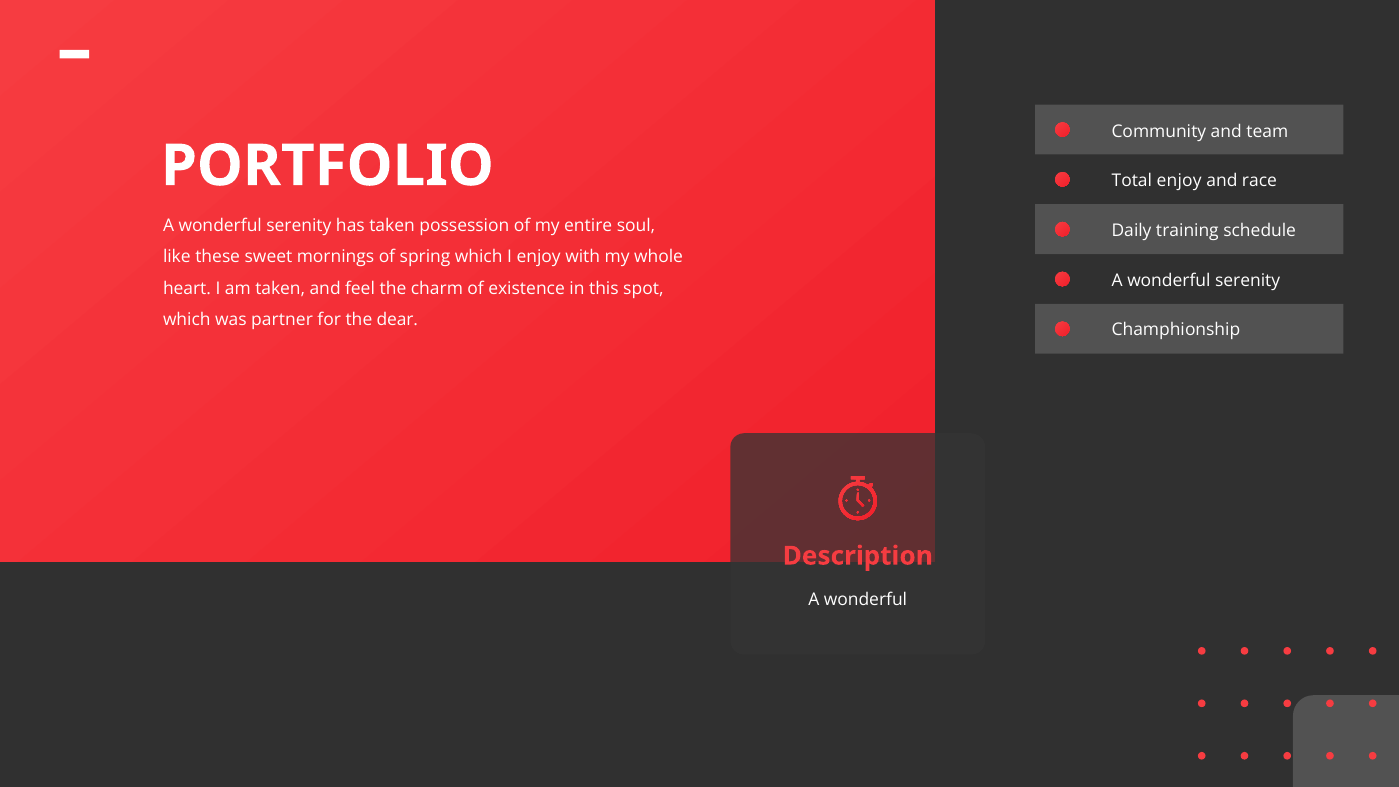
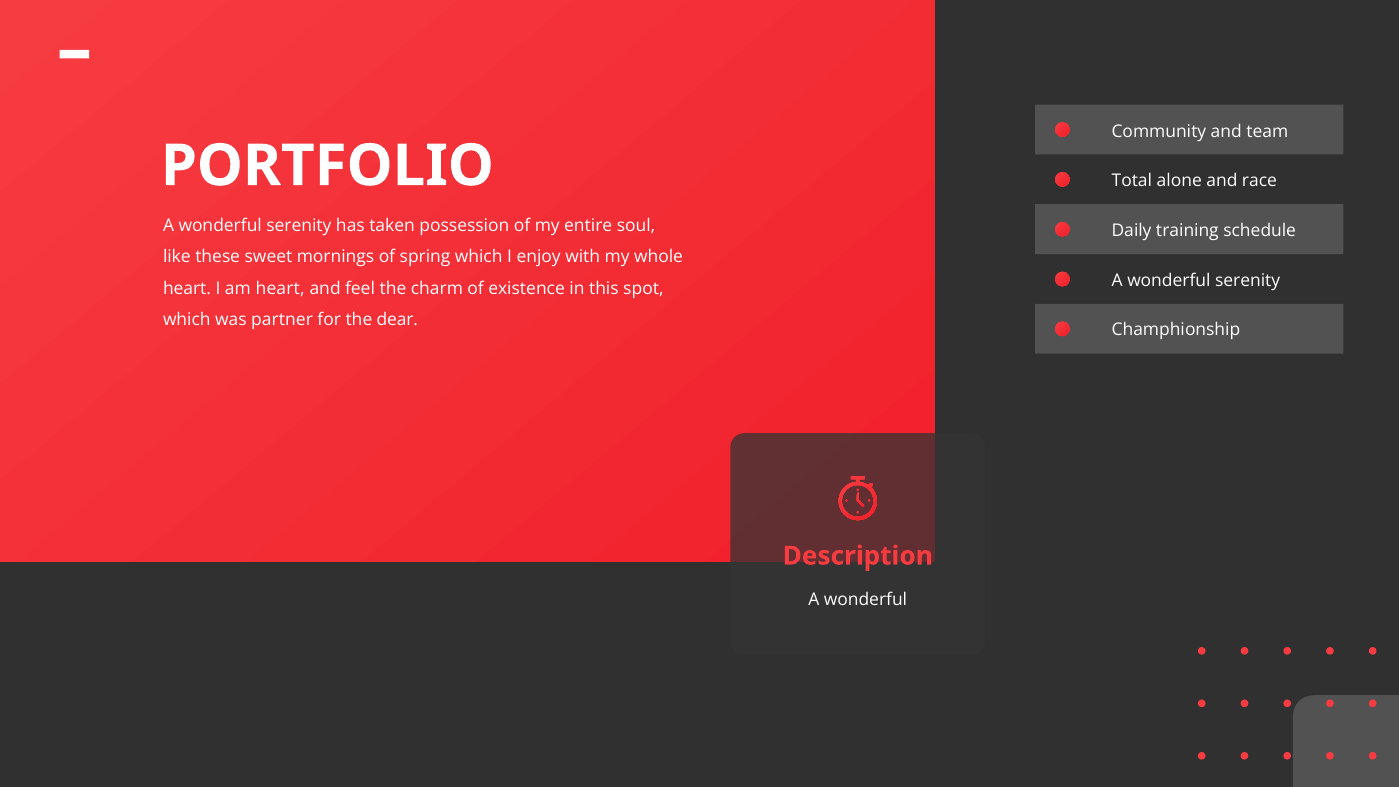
Total enjoy: enjoy -> alone (1179, 181)
am taken: taken -> heart (280, 288)
